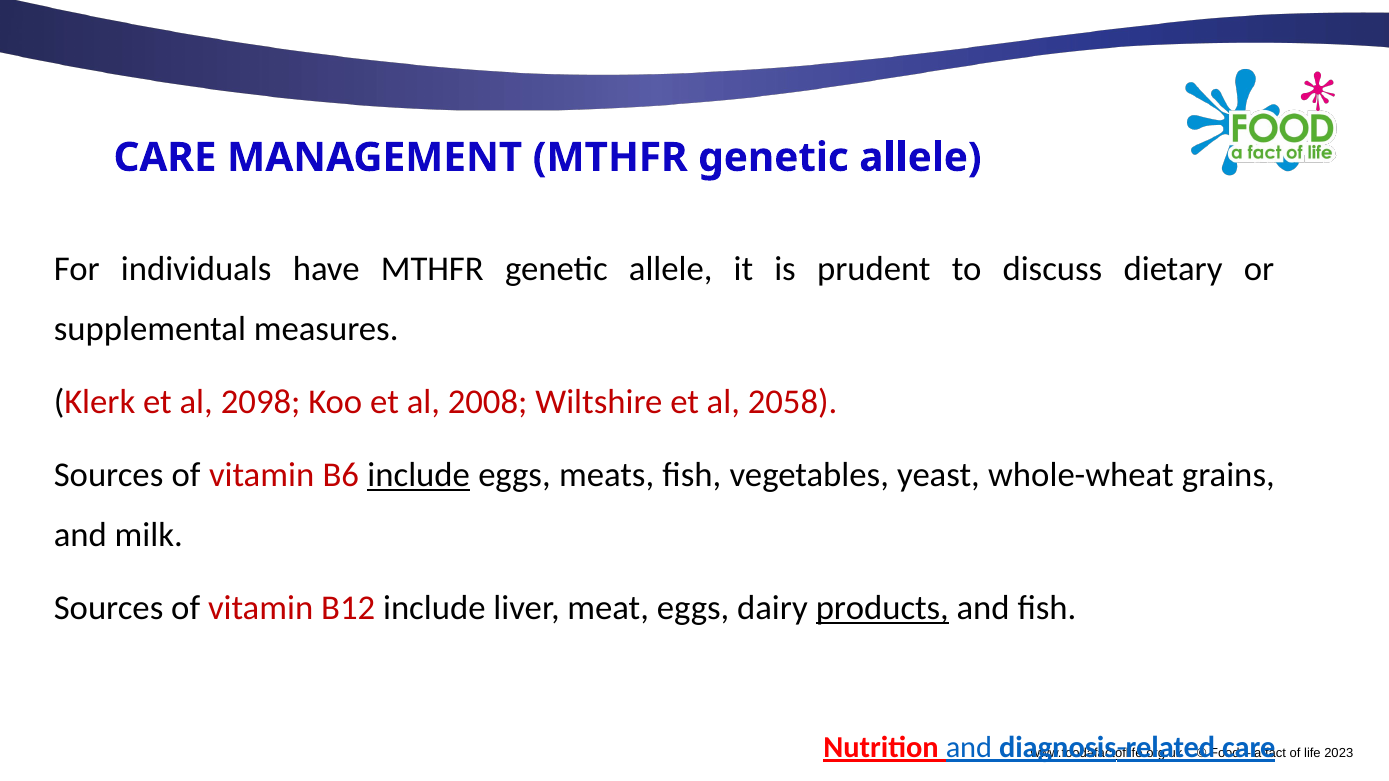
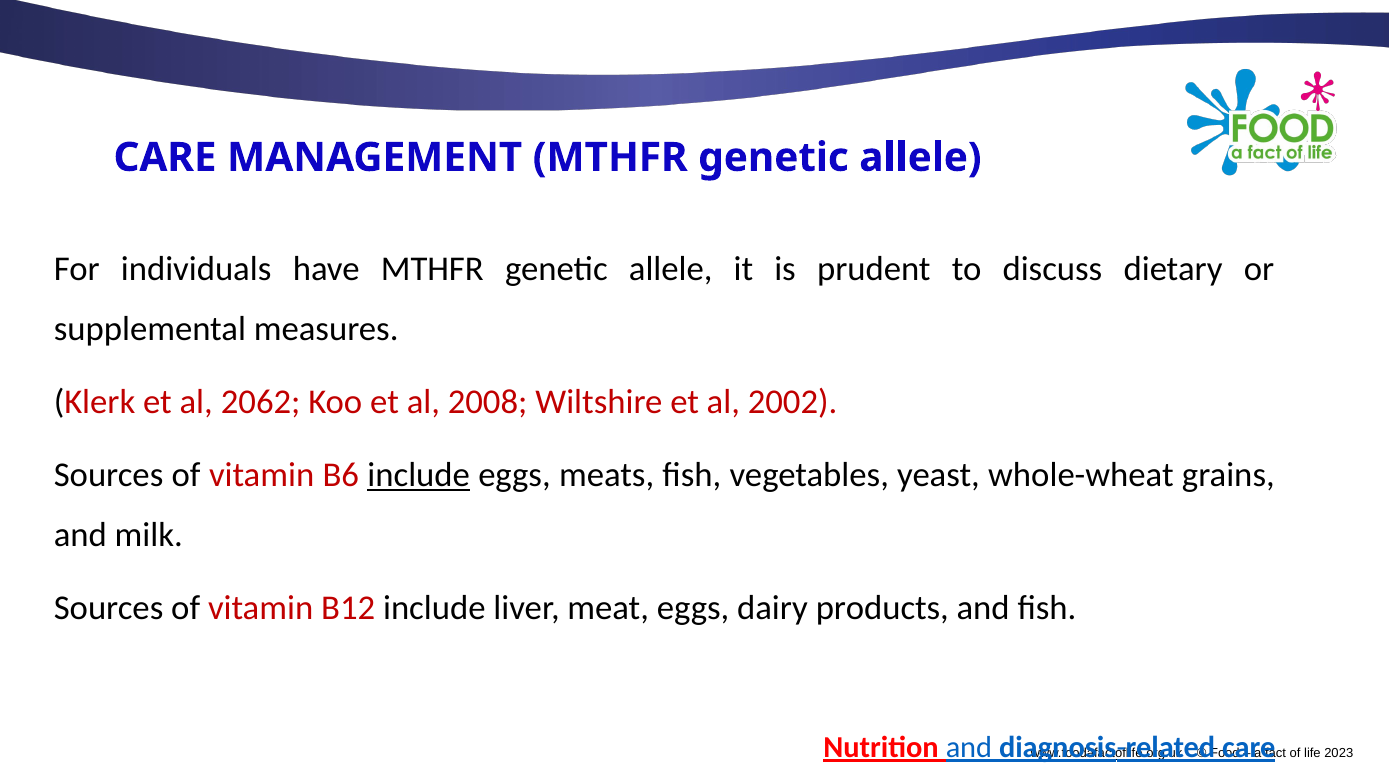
2098: 2098 -> 2062 (261, 402)
2058: 2058 -> 2002 (793, 402)
products underline: present -> none (882, 608)
